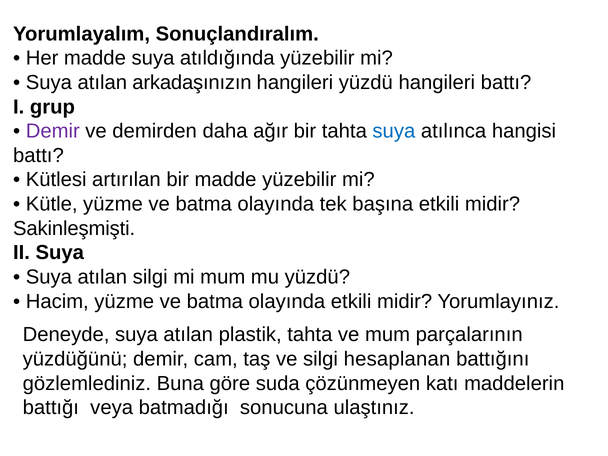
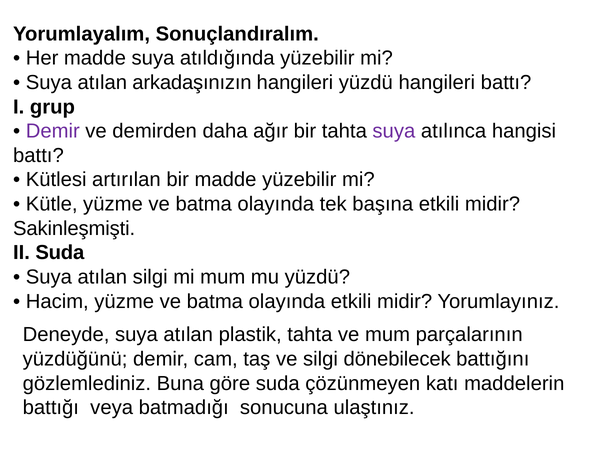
suya colour: blue -> purple (394, 131)
II Suya: Suya -> Suda (60, 253)
hesaplanan: hesaplanan -> dönebilecek (397, 359)
